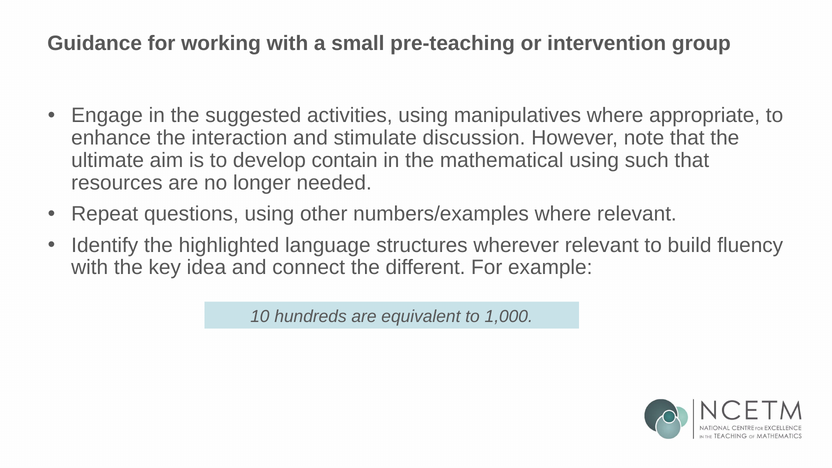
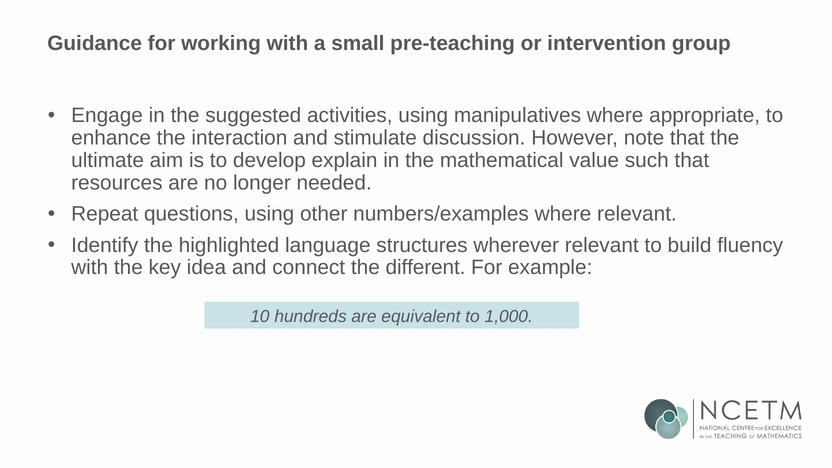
contain: contain -> explain (345, 160)
mathematical using: using -> value (594, 160)
